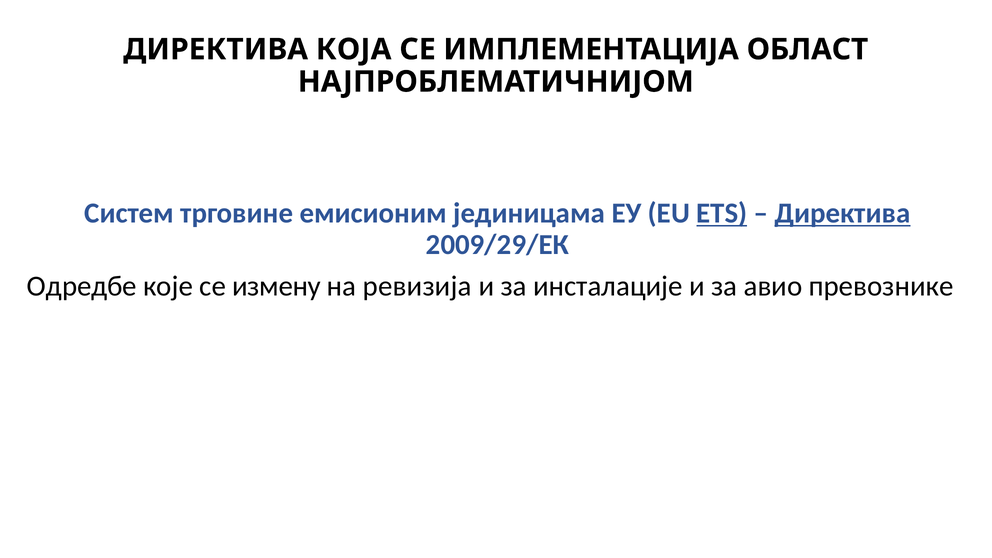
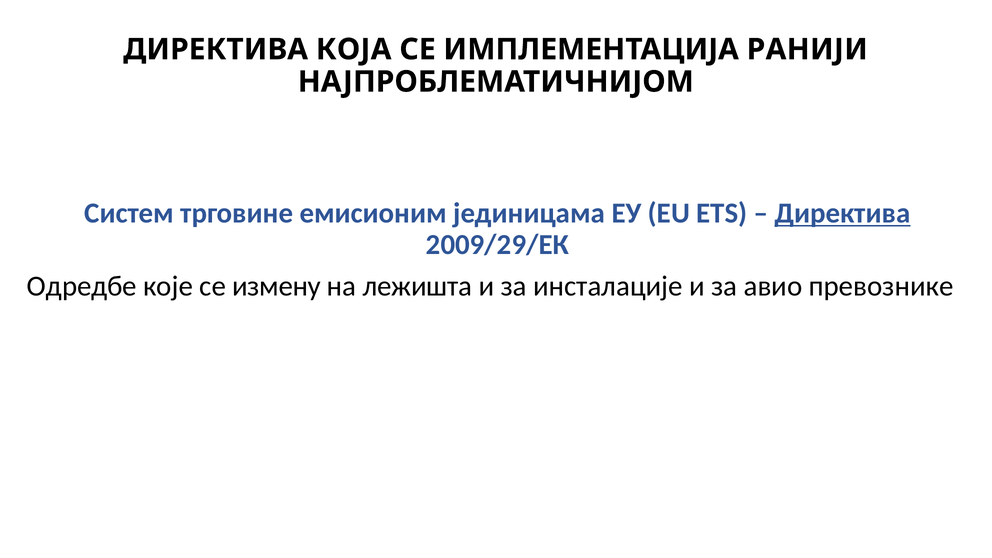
ОБЛАСТ: ОБЛАСТ -> РАНИЈИ (807, 49)
ETS underline: present -> none (722, 213)
ревизија: ревизија -> лежишта (417, 286)
